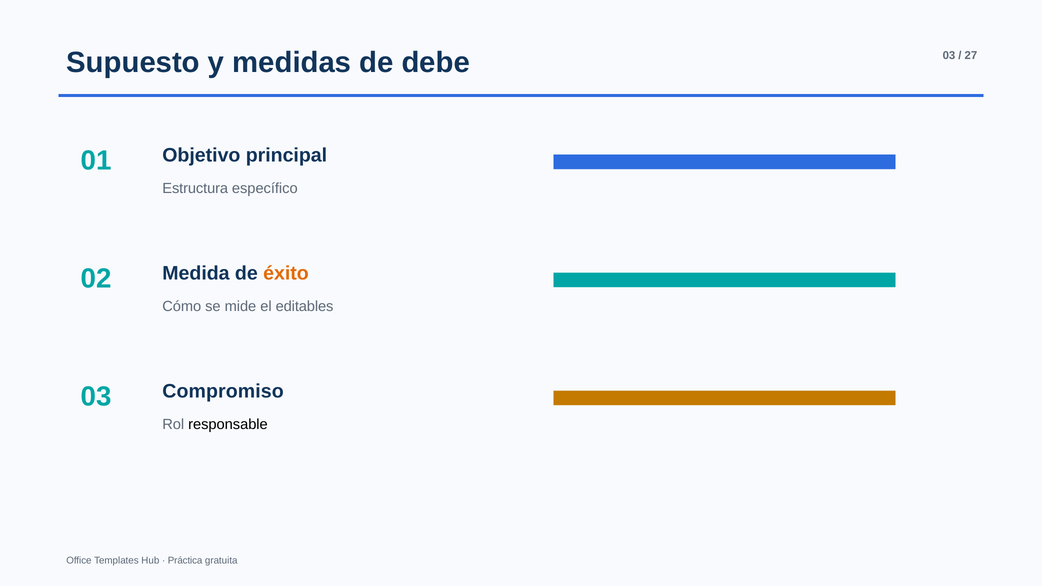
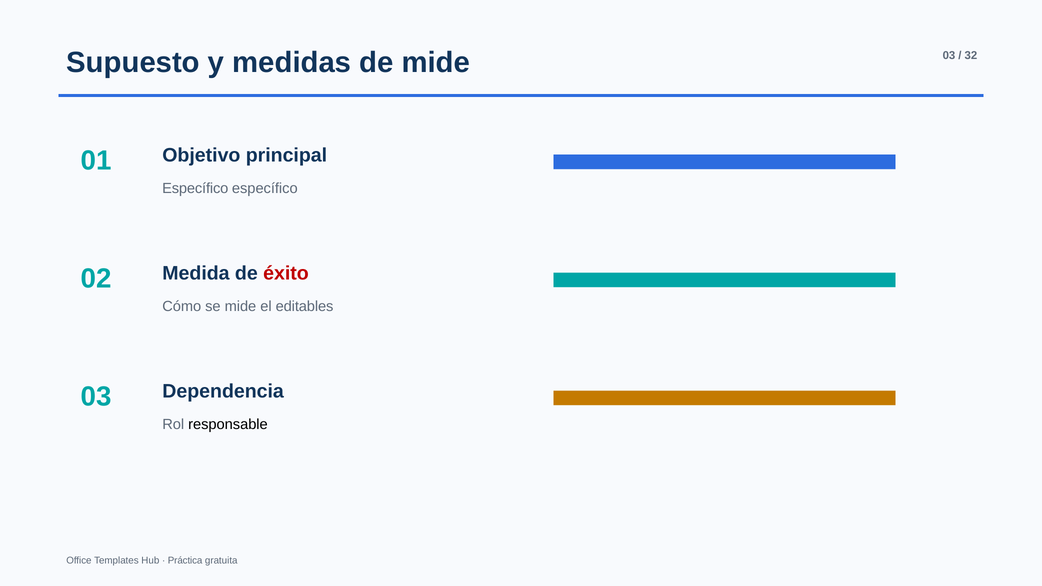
de debe: debe -> mide (436, 63)
27: 27 -> 32 (971, 55)
Estructura: Estructura -> Específico (195, 189)
éxito colour: orange -> red (286, 273)
Compromiso: Compromiso -> Dependencia (223, 391)
